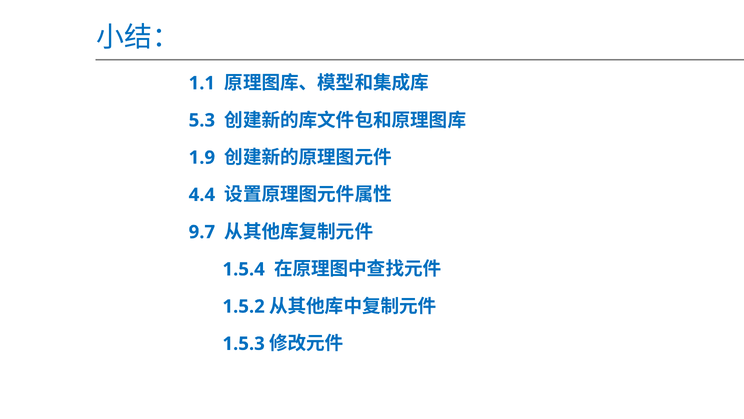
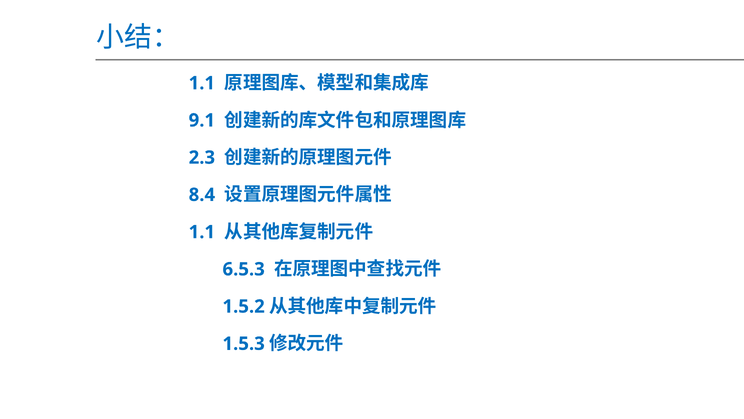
5.3: 5.3 -> 9.1 (202, 120)
1.9: 1.9 -> 2.3 (202, 157)
4.4: 4.4 -> 8.4 (202, 195)
9.7: 9.7 -> 1.1 (202, 232)
1.5.4: 1.5.4 -> 6.5.3 (244, 269)
